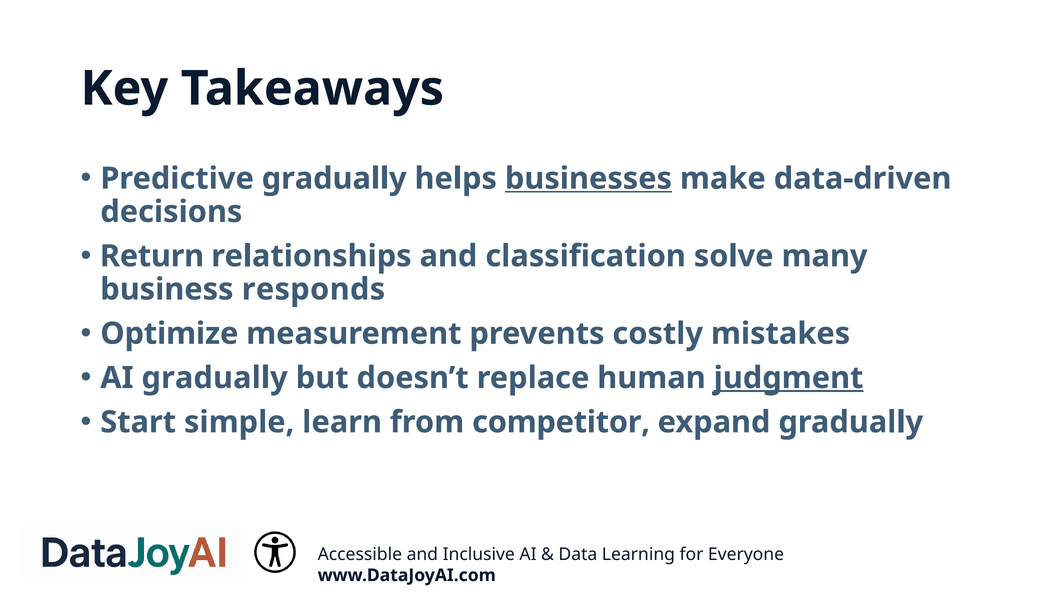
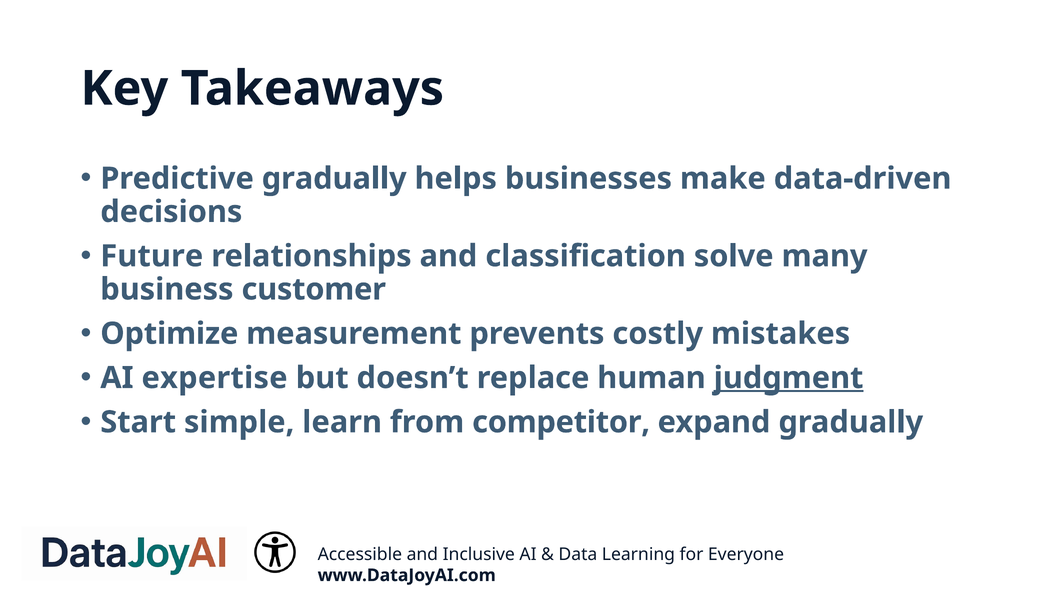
businesses underline: present -> none (588, 179)
Return: Return -> Future (152, 256)
responds: responds -> customer (314, 289)
AI gradually: gradually -> expertise (215, 378)
